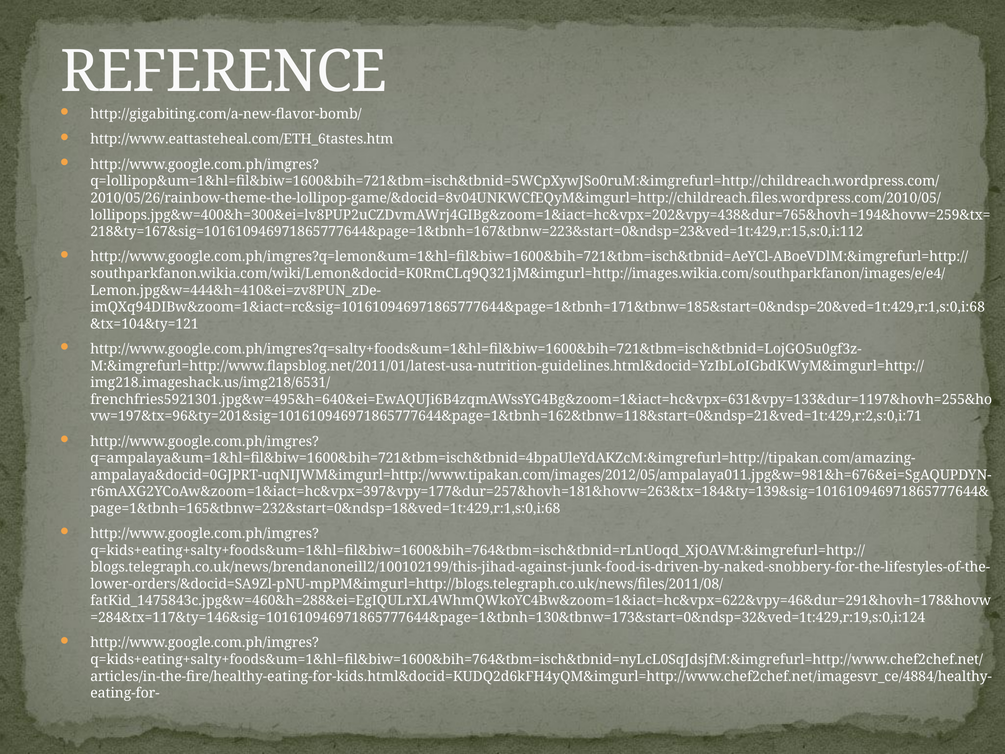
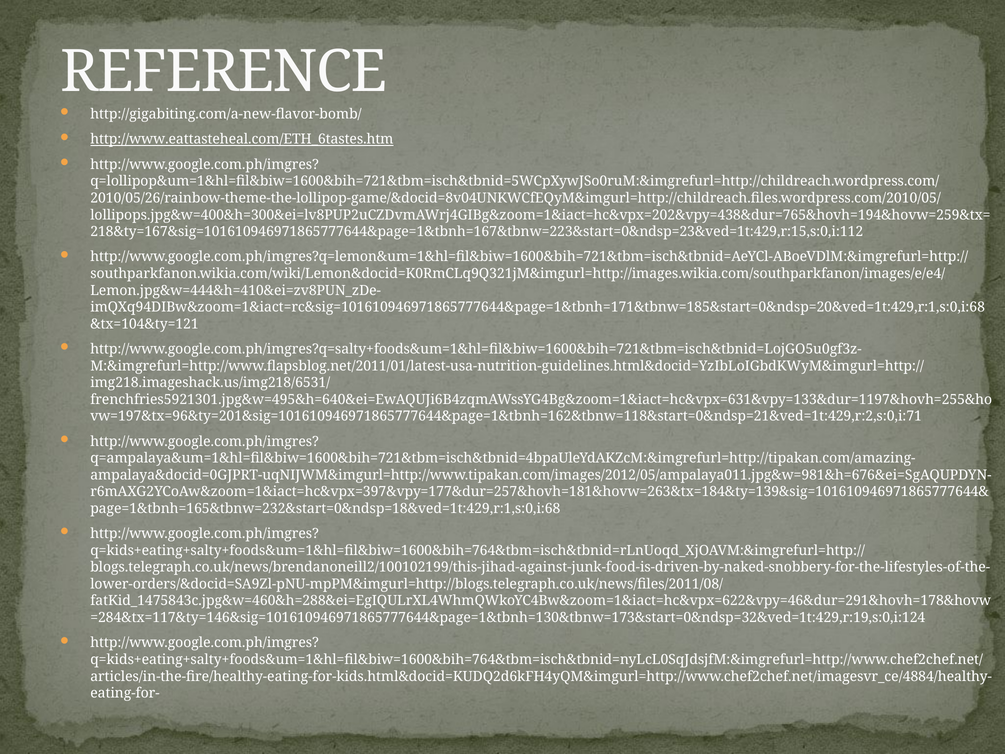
http://www.eattasteheal.com/ETH_6tastes.htm underline: none -> present (242, 139)
